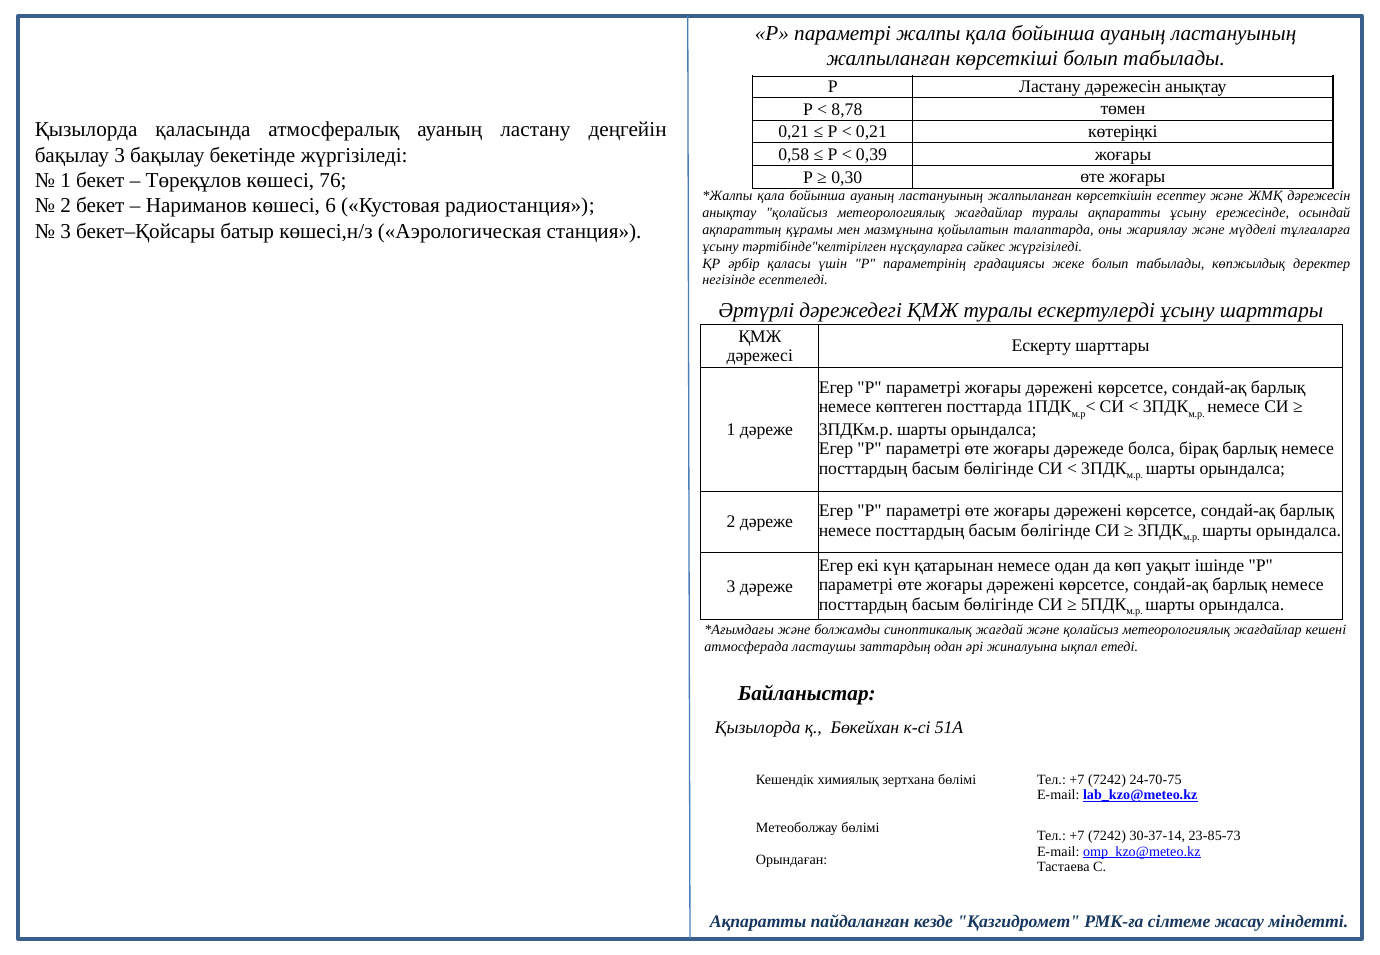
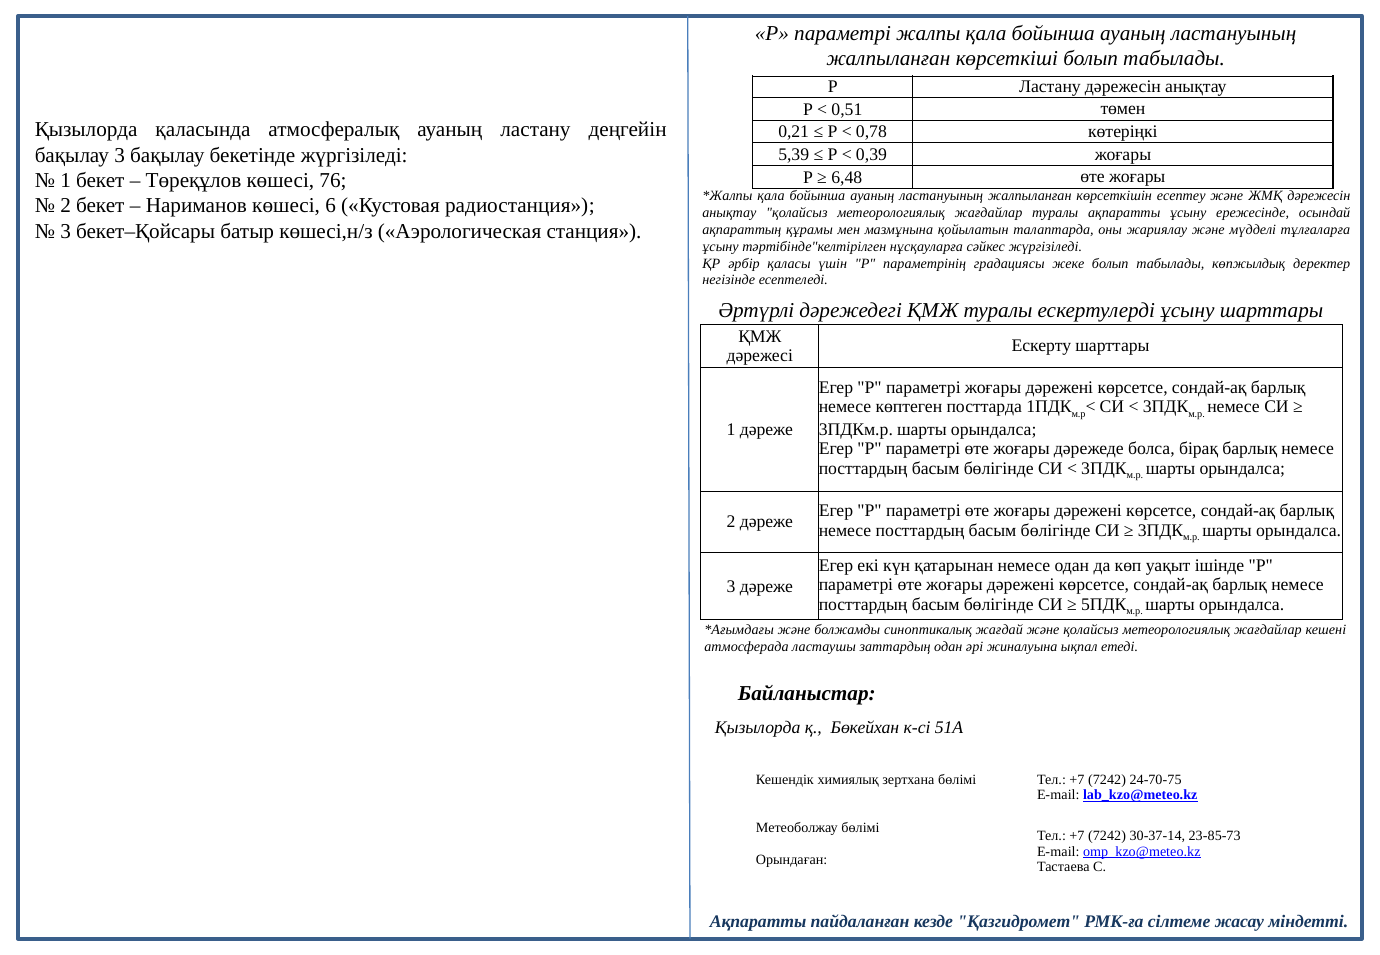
8,78: 8,78 -> 0,51 (847, 109)
0,21: 0,21 -> 0,78 (871, 132)
0,58: 0,58 -> 5,39 (794, 155)
0,30: 0,30 -> 6,48 (847, 178)
